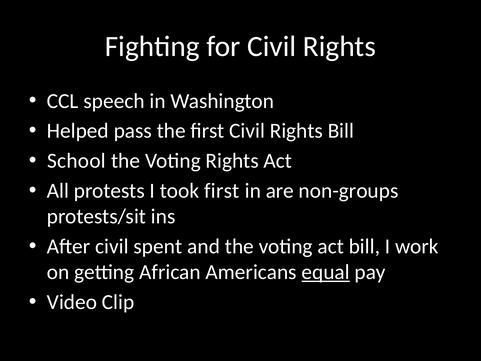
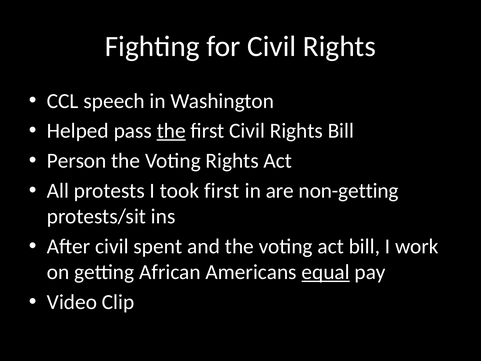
the underline: none -> present (171, 131)
School: School -> Person (77, 161)
non-groups: non-groups -> non-getting (349, 191)
